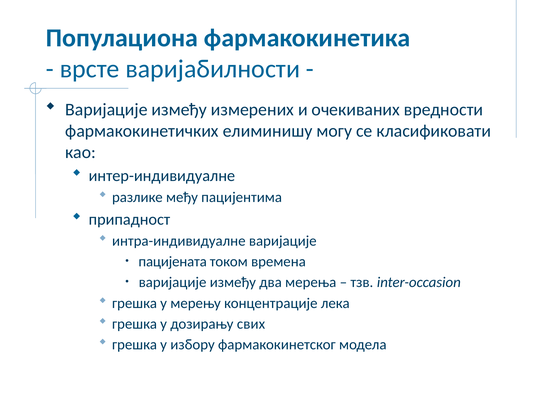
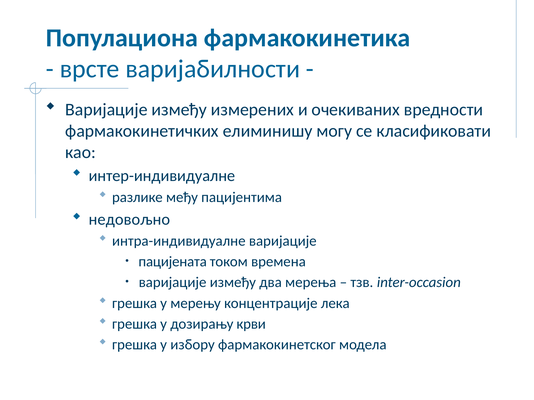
припадност: припадност -> недовољно (129, 220)
свих: свих -> крви (251, 324)
